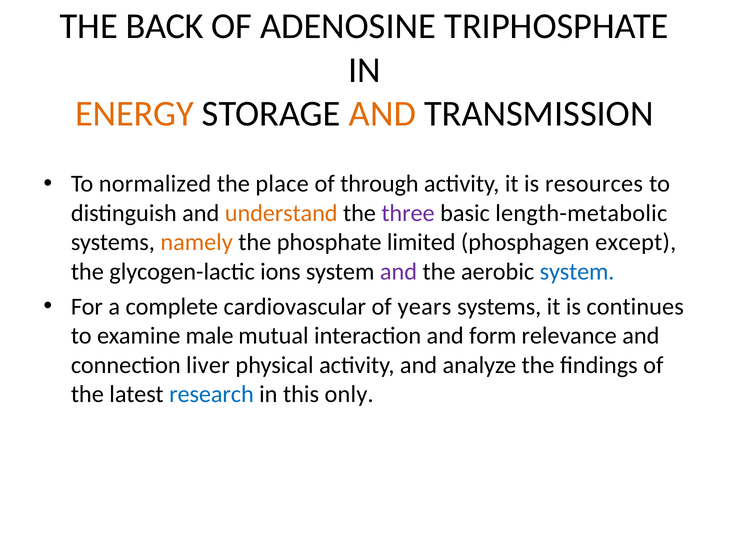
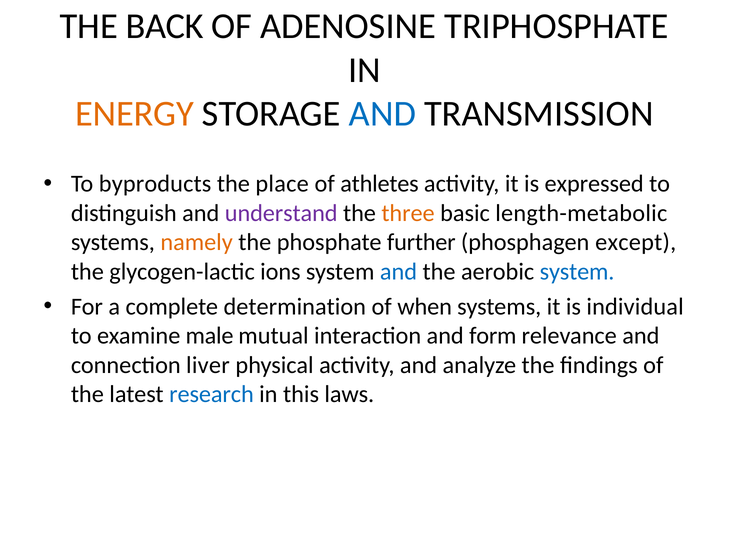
AND colour: orange -> blue (382, 114)
normalized: normalized -> byproducts (155, 184)
through: through -> athletes (379, 184)
resources: resources -> expressed (594, 184)
understand colour: orange -> purple (281, 213)
three colour: purple -> orange (408, 213)
limited: limited -> further (421, 242)
and colour: purple -> blue (399, 271)
cardiovascular: cardiovascular -> determination (295, 307)
years: years -> when (425, 307)
continues: continues -> individual (635, 307)
only: only -> laws (349, 394)
